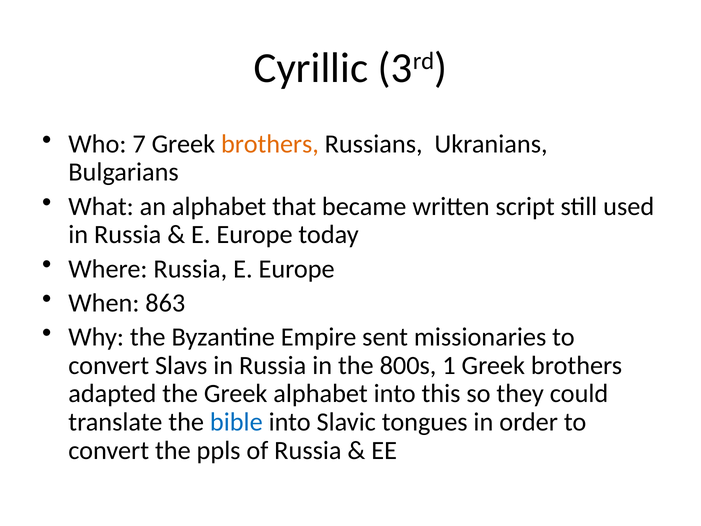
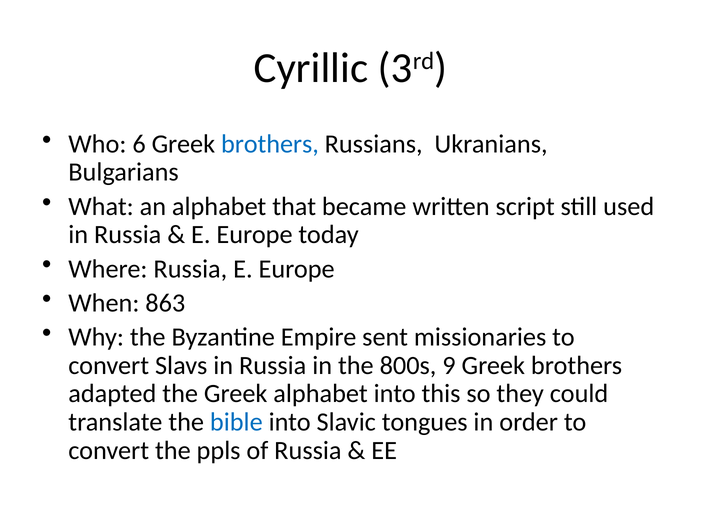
7: 7 -> 6 (139, 144)
brothers colour: orange -> blue (270, 144)
1: 1 -> 9 (449, 365)
